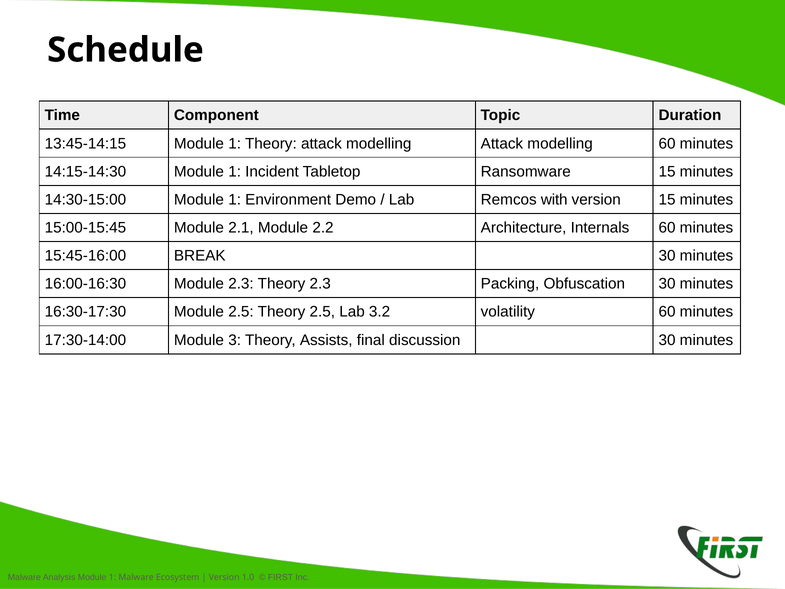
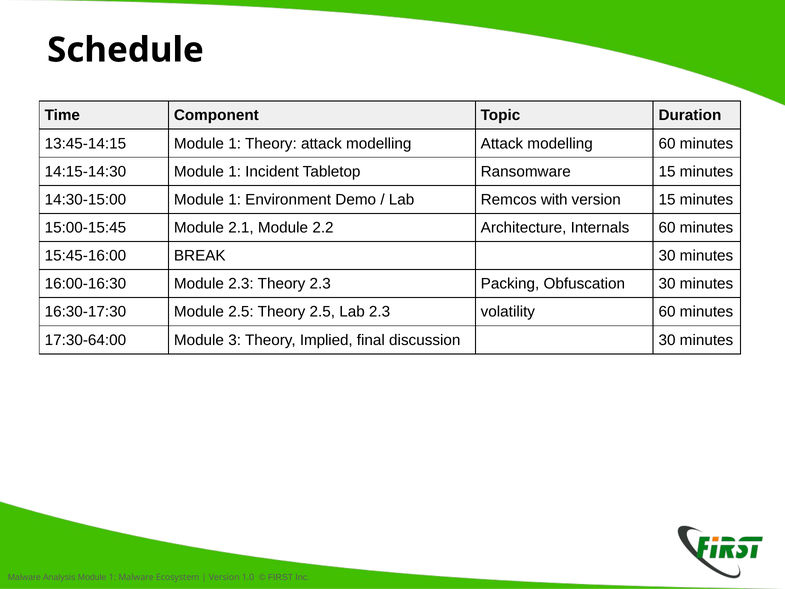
Lab 3.2: 3.2 -> 2.3 (380, 312)
17:30-14:00: 17:30-14:00 -> 17:30-64:00 (85, 340)
Assists: Assists -> Implied (326, 340)
